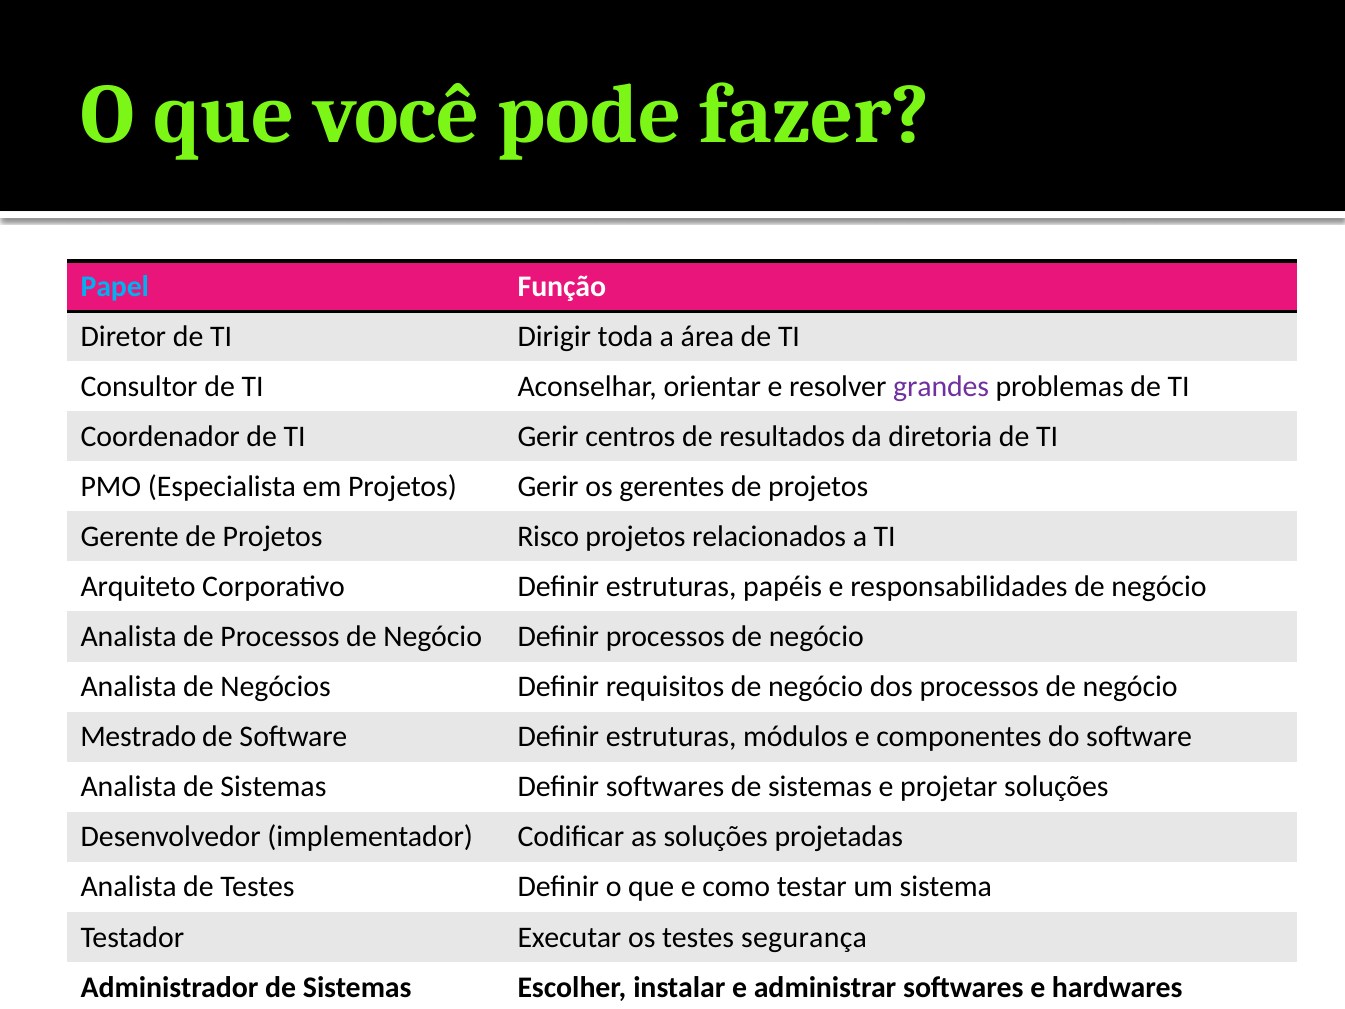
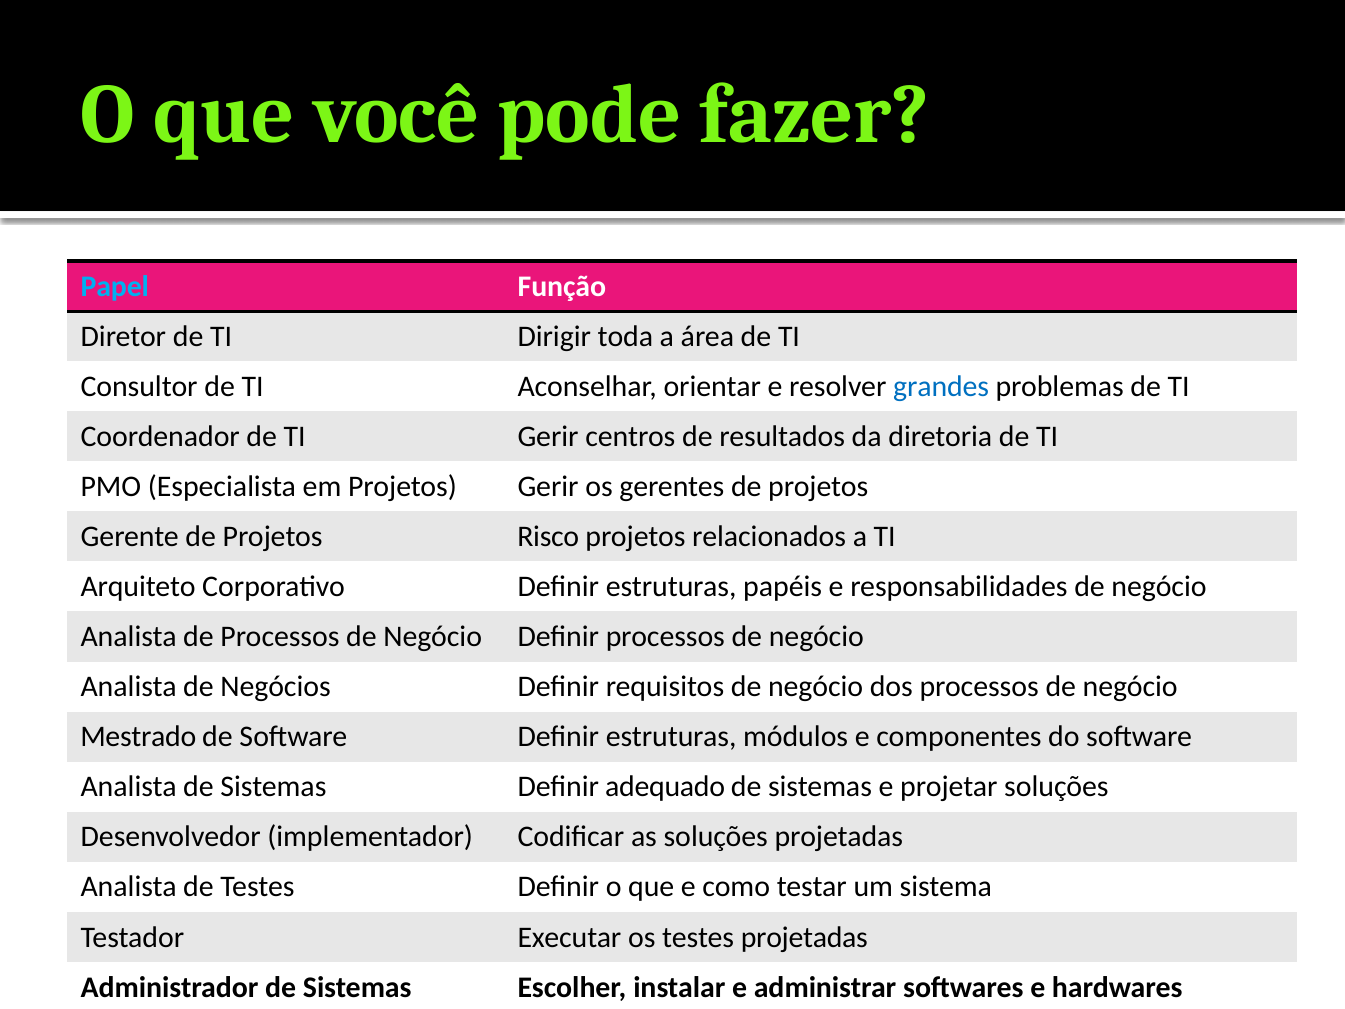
grandes colour: purple -> blue (941, 386)
Definir softwares: softwares -> adequado (665, 787)
testes segurança: segurança -> projetadas (804, 937)
